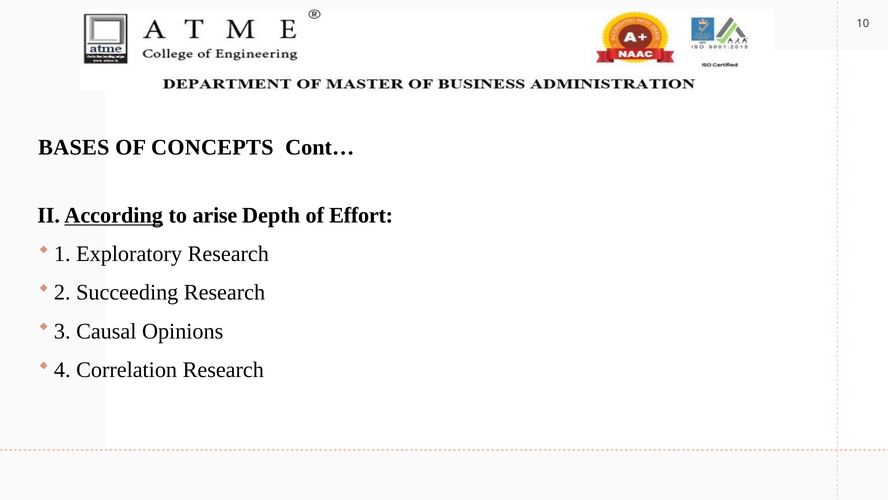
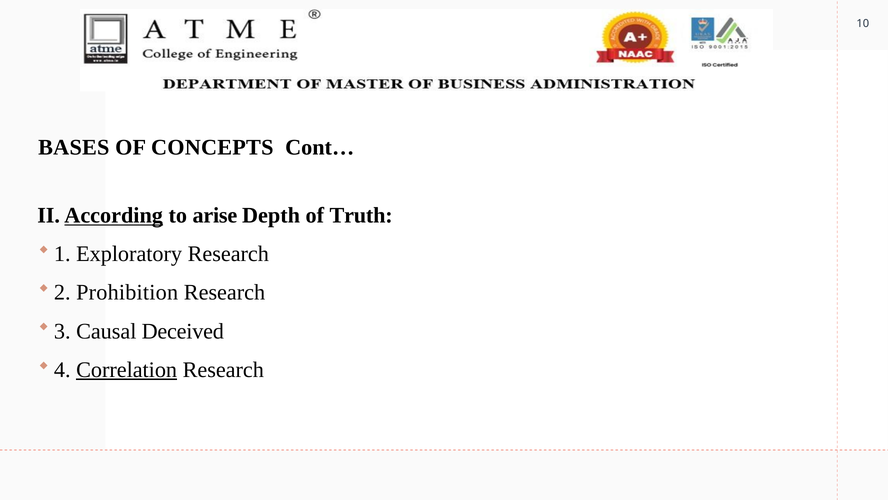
Effort: Effort -> Truth (361, 215)
Succeeding: Succeeding -> Prohibition (127, 292)
Opinions: Opinions -> Deceived (183, 331)
Correlation underline: none -> present (127, 369)
